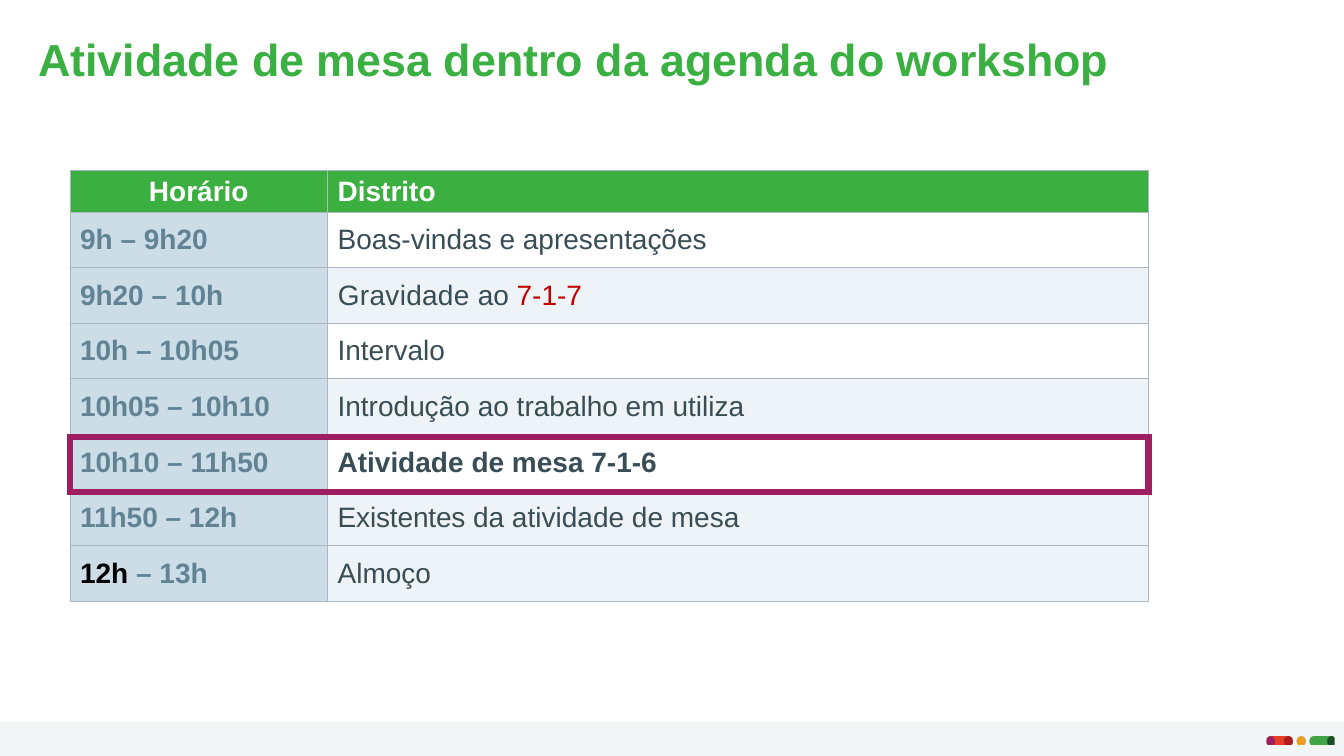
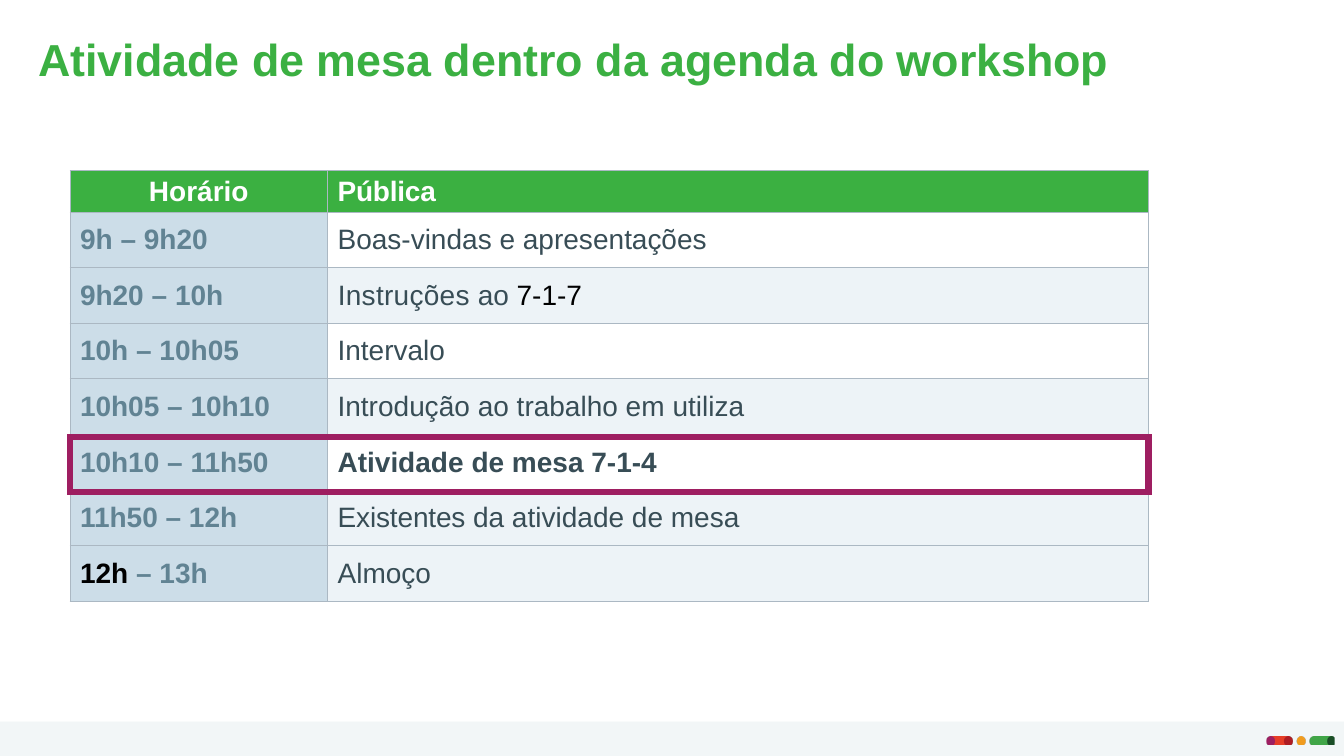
Distrito: Distrito -> Pública (387, 192)
Gravidade: Gravidade -> Instruções (404, 296)
7-1-7 colour: red -> black (549, 296)
7-1-6: 7-1-6 -> 7-1-4 (624, 463)
